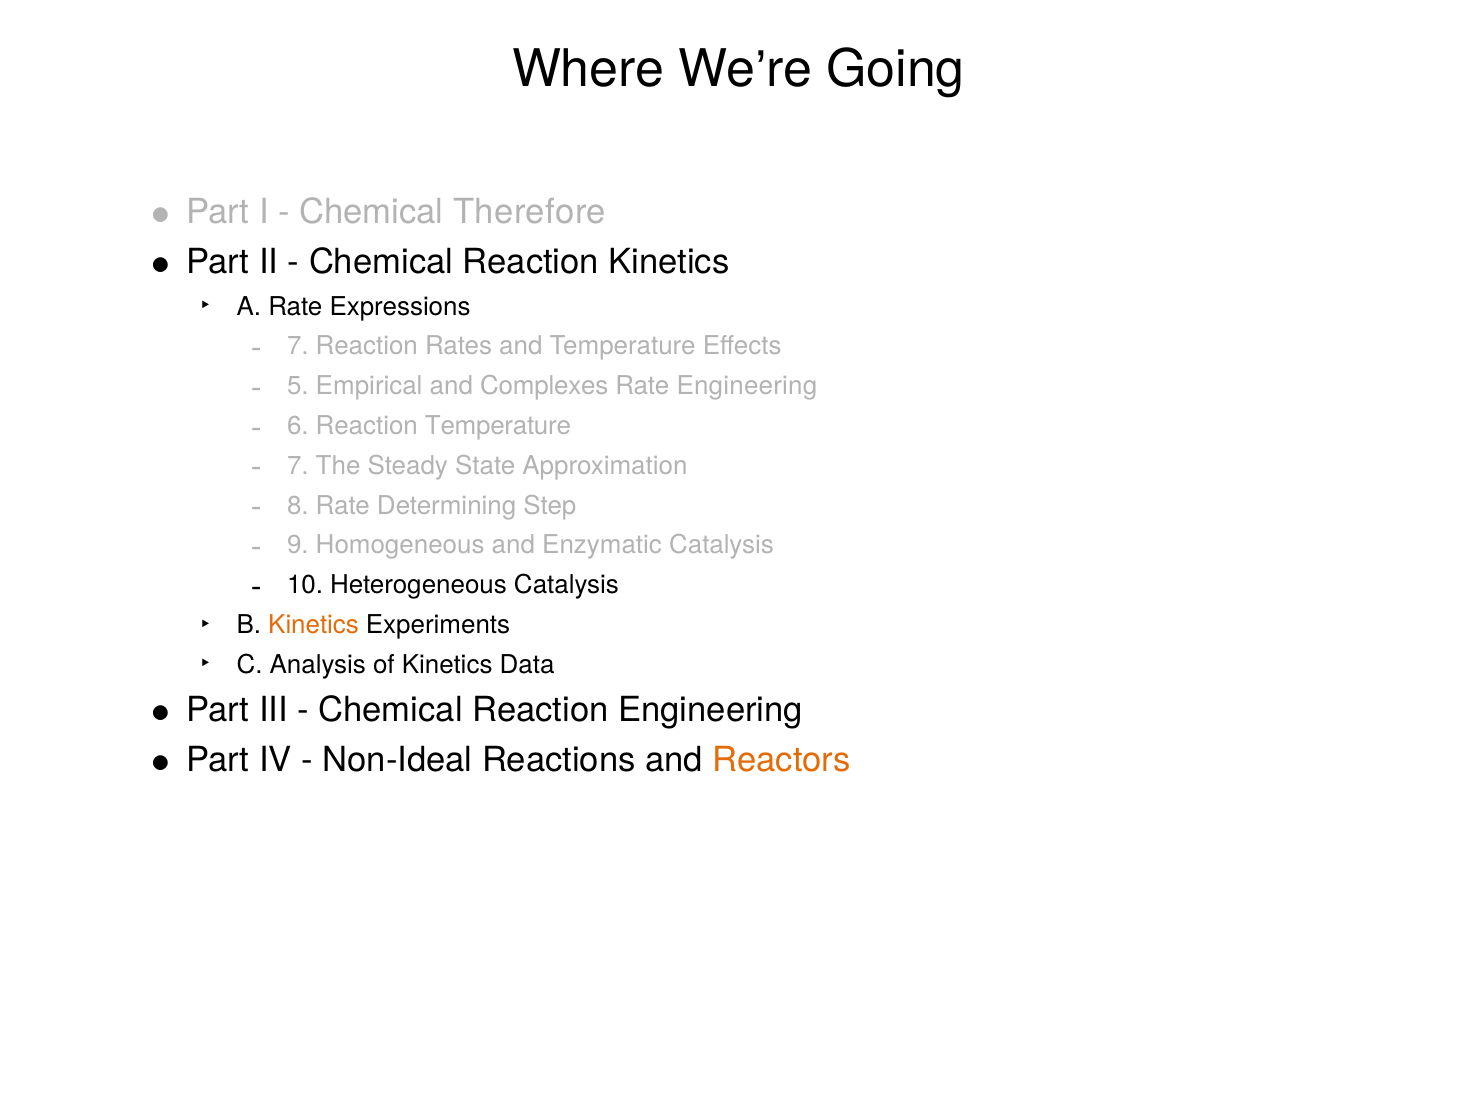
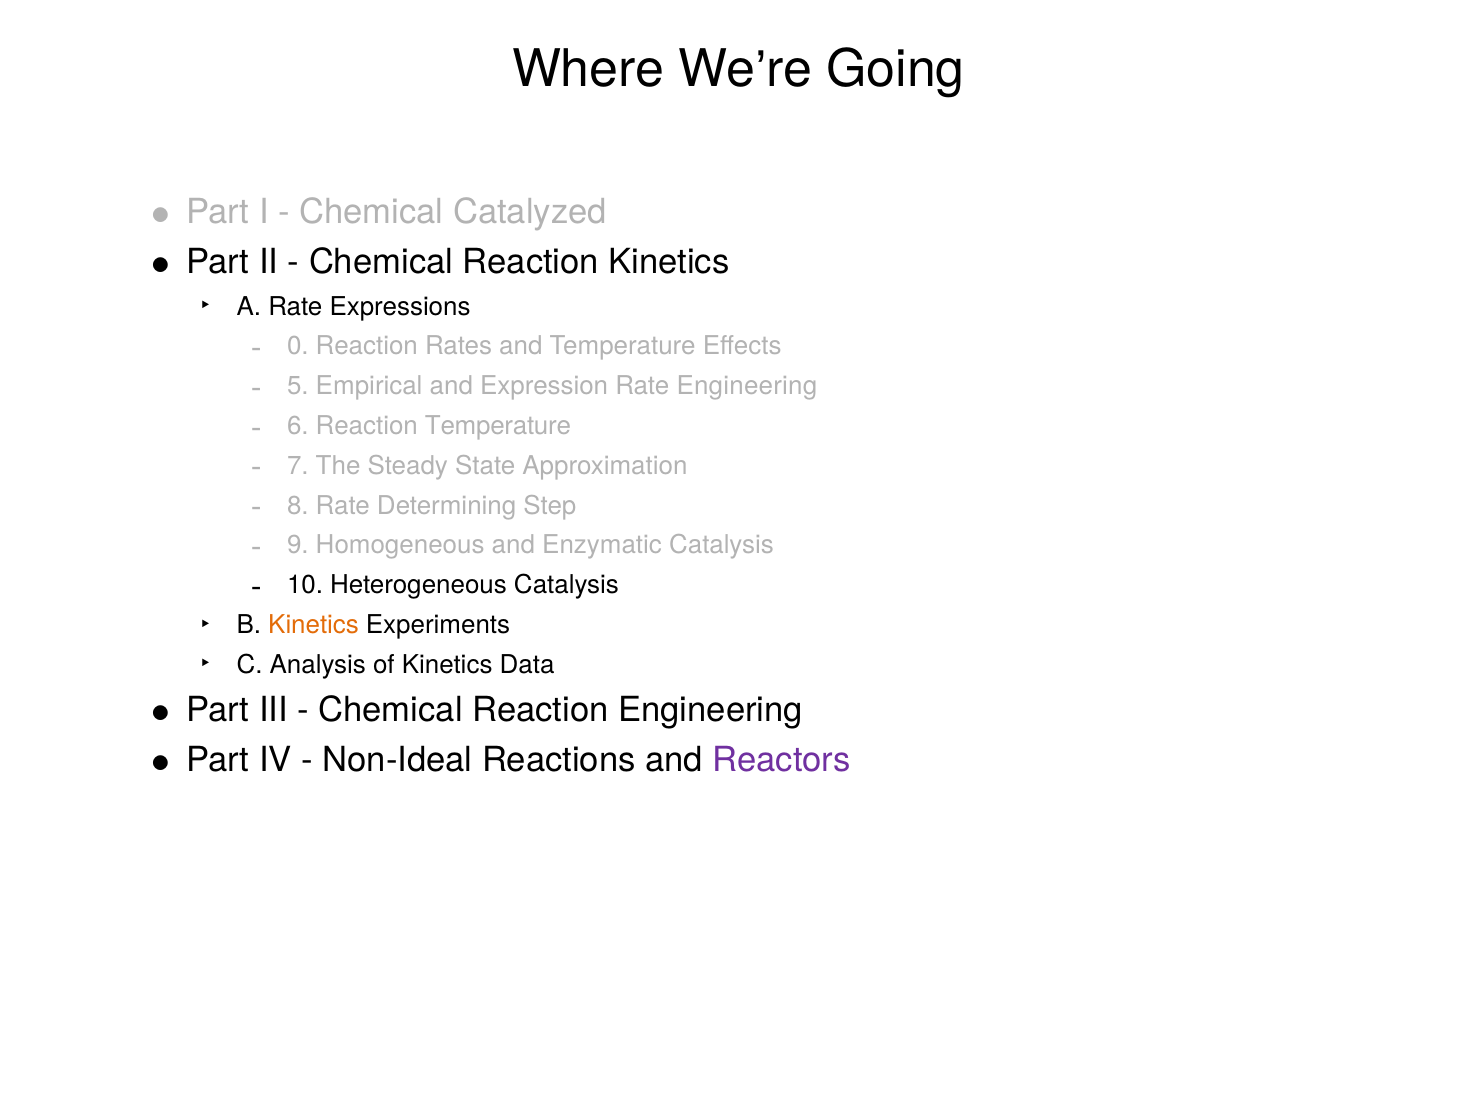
Therefore: Therefore -> Catalyzed (530, 212)
7: 7 -> 0 (298, 347)
Complexes: Complexes -> Expression (544, 386)
Reactors colour: orange -> purple (782, 761)
